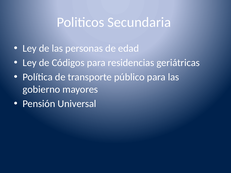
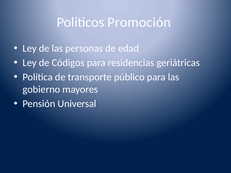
Secundaria: Secundaria -> Promoción (139, 22)
